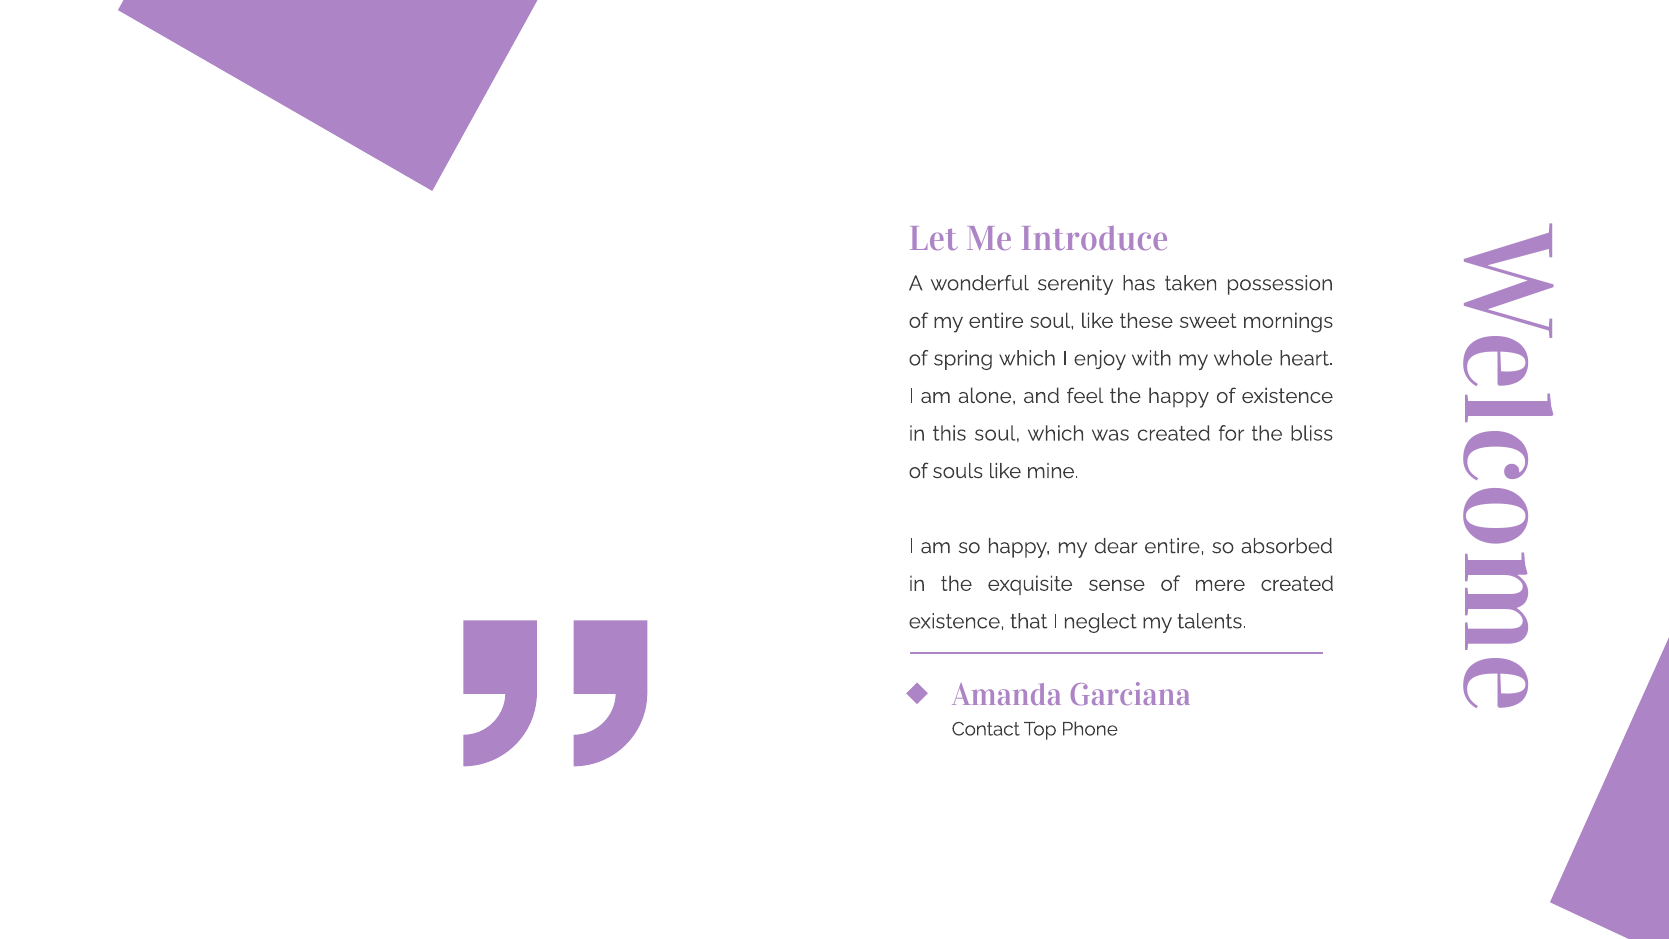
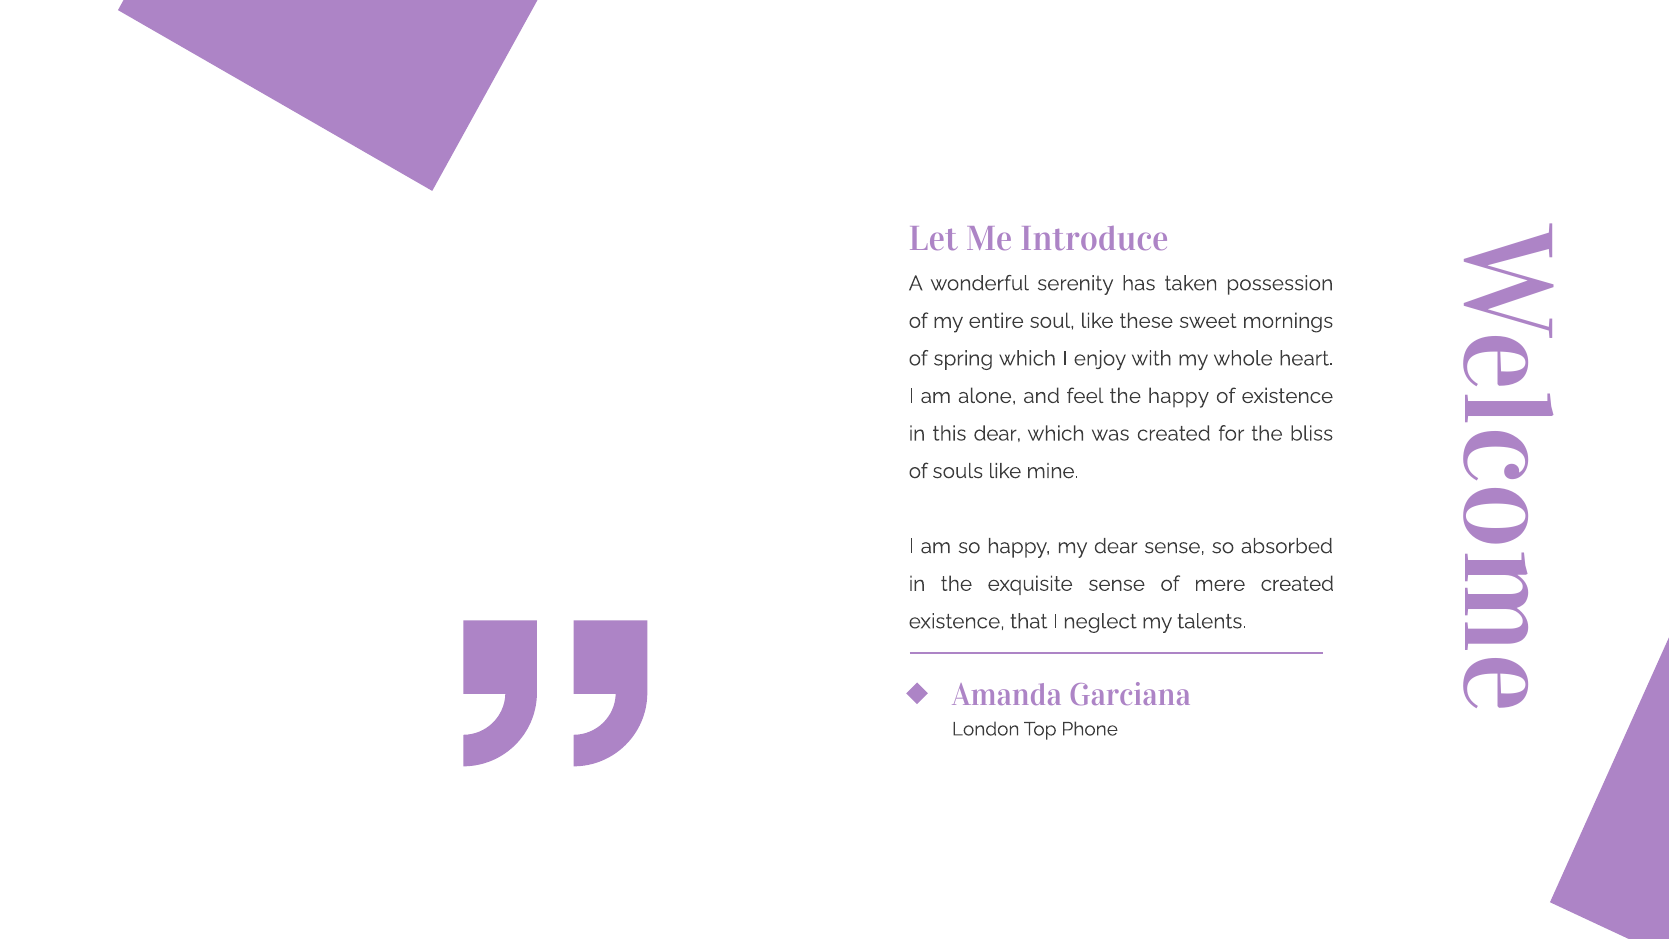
this soul: soul -> dear (997, 434)
dear entire: entire -> sense (1175, 546)
Contact: Contact -> London (986, 729)
